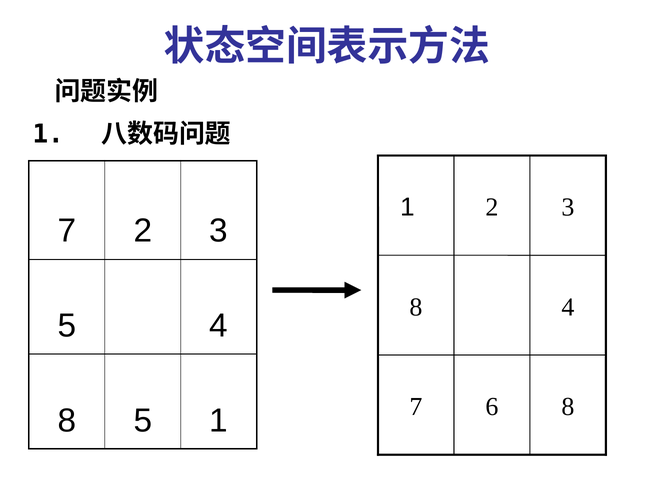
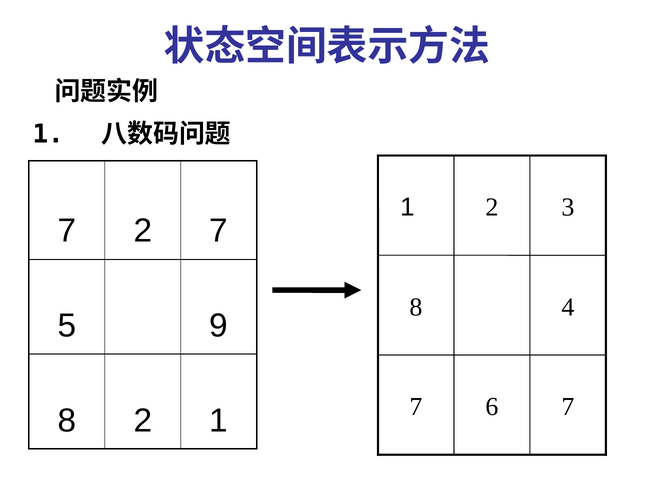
2 3: 3 -> 7 (219, 231)
5 4: 4 -> 9 (219, 326)
8 5: 5 -> 2 (143, 421)
1 8: 8 -> 7 (568, 407)
